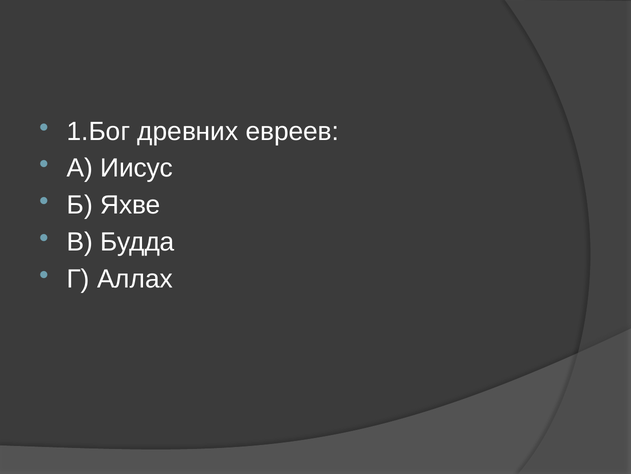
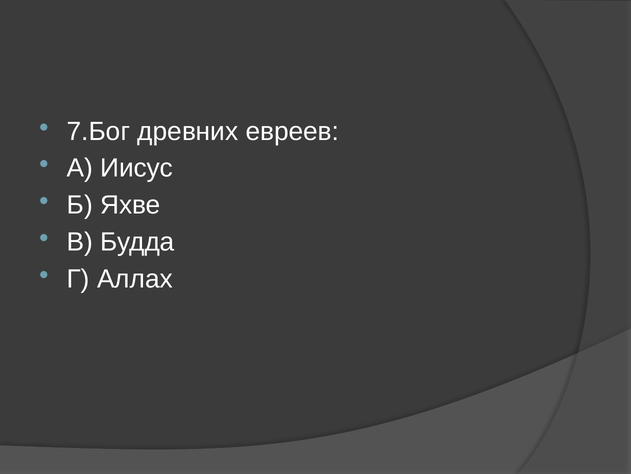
1.Бог: 1.Бог -> 7.Бог (98, 131)
